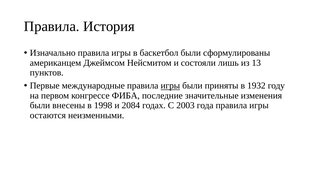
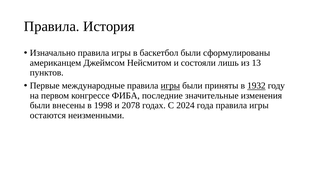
1932 underline: none -> present (256, 86)
2084: 2084 -> 2078 (131, 106)
2003: 2003 -> 2024 (185, 106)
